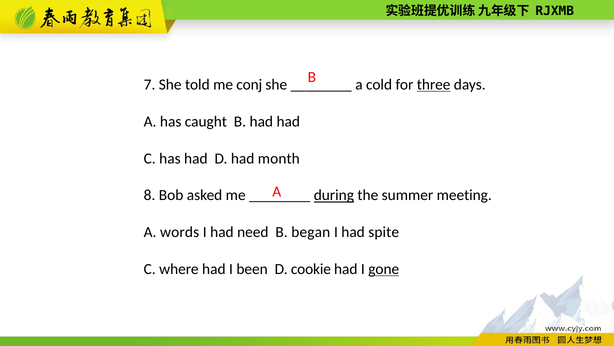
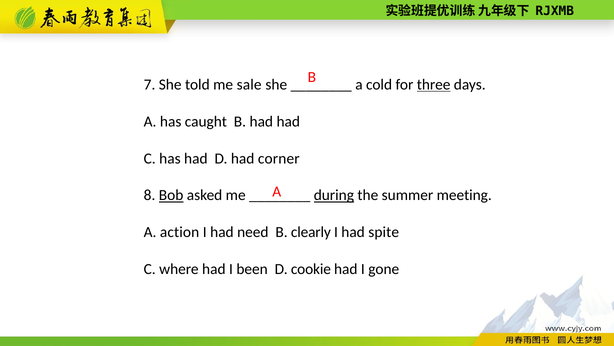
conj: conj -> sale (249, 84)
month: month -> corner (279, 158)
Bob underline: none -> present (171, 195)
words: words -> action (180, 232)
began: began -> clearly (311, 232)
gone underline: present -> none (384, 269)
